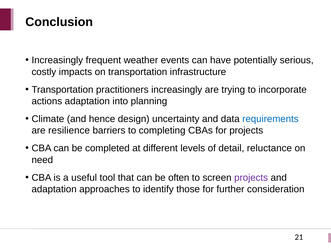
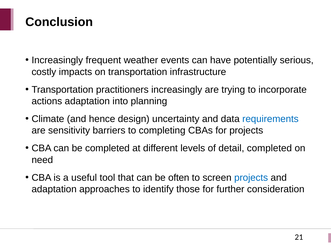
resilience: resilience -> sensitivity (69, 131)
detail reluctance: reluctance -> completed (269, 148)
projects colour: purple -> blue (251, 178)
